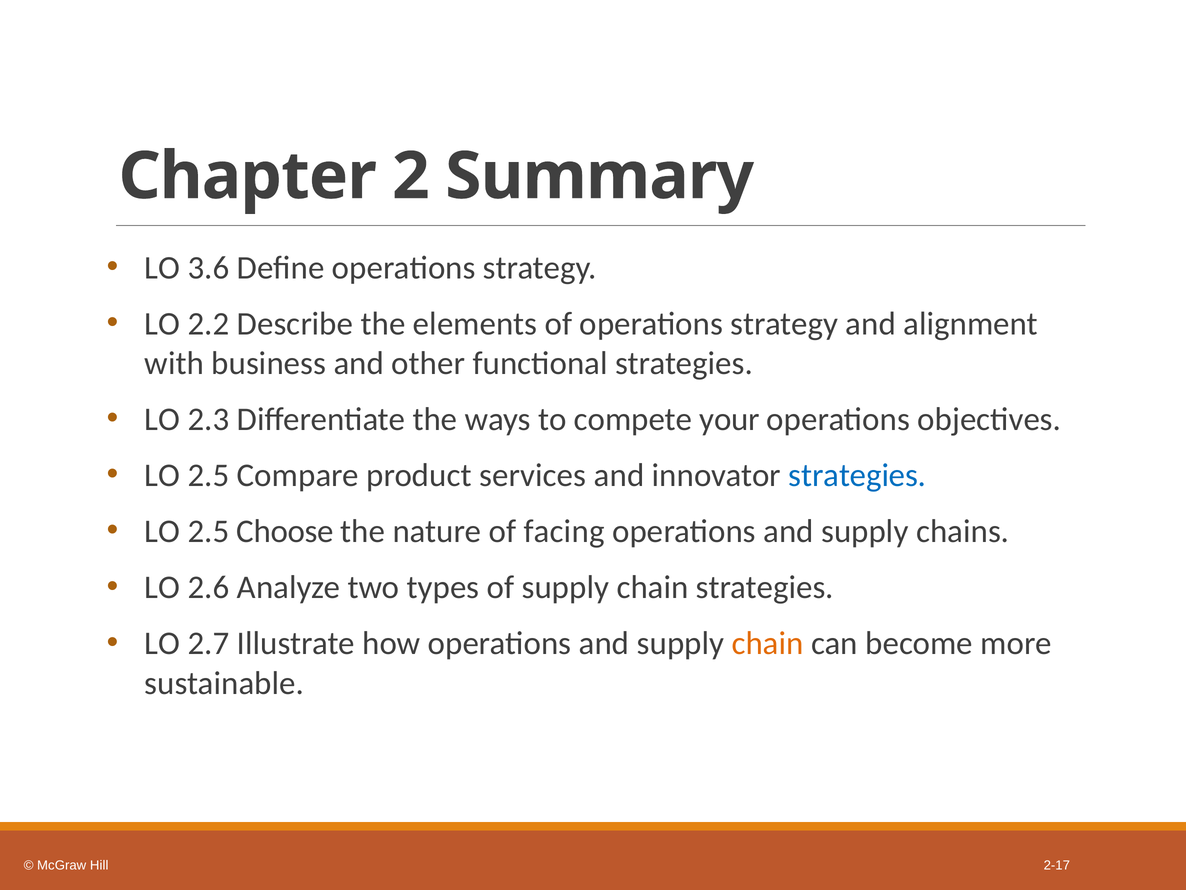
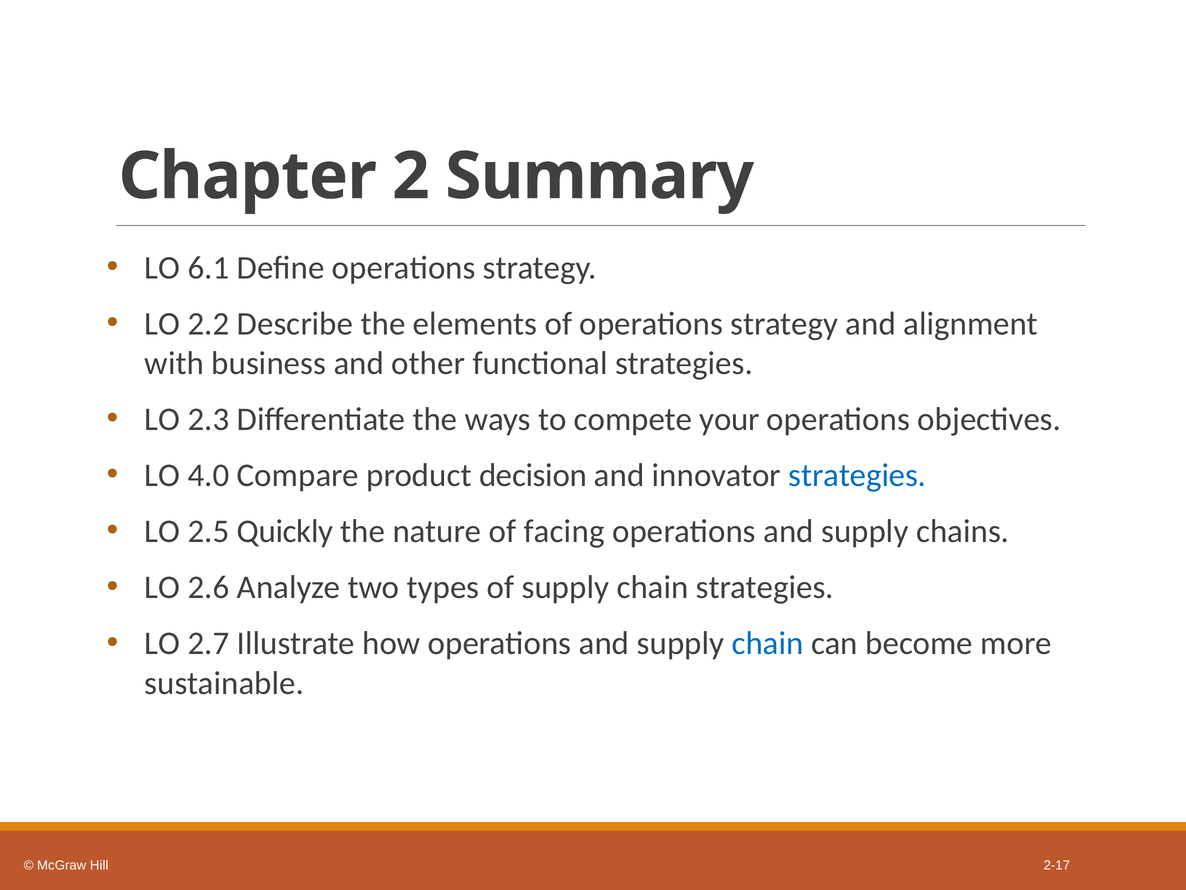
3.6: 3.6 -> 6.1 (209, 268)
2.5: 2.5 -> 4.0 (209, 475)
services: services -> decision (533, 475)
Choose: Choose -> Quickly (285, 531)
chain colour: orange -> blue (768, 643)
